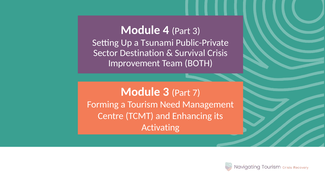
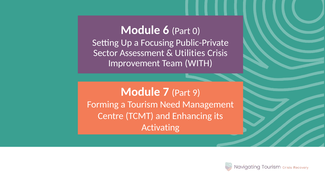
4: 4 -> 6 (166, 30)
Part 3: 3 -> 0 (196, 31)
Tsunami: Tsunami -> Focusing (157, 43)
Destination: Destination -> Assessment (142, 53)
Survival: Survival -> Utilities (190, 53)
BOTH: BOTH -> WITH (199, 63)
Module 3: 3 -> 7 (166, 92)
7: 7 -> 9 (196, 93)
